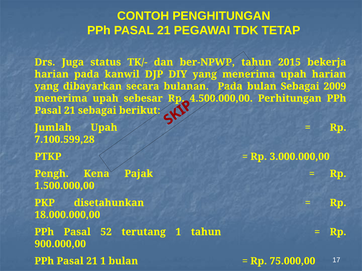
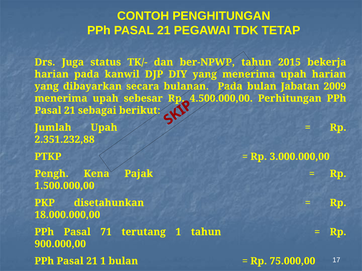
bulan Sebagai: Sebagai -> Jabatan (300, 86)
7.100.599,28: 7.100.599,28 -> 2.351.232,88 (65, 140)
52: 52 -> 71 (106, 232)
